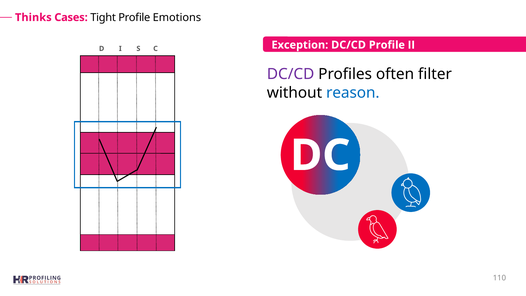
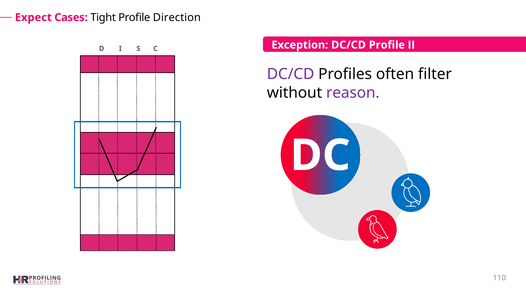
Thinks: Thinks -> Expect (33, 17)
Emotions: Emotions -> Direction (177, 17)
reason colour: blue -> purple (353, 93)
